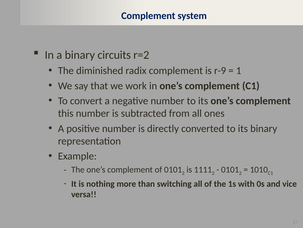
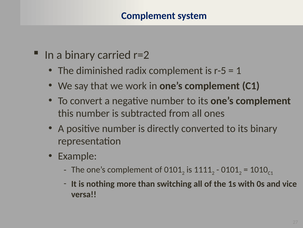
circuits: circuits -> carried (114, 55)
r-9: r-9 -> r-5 (220, 71)
